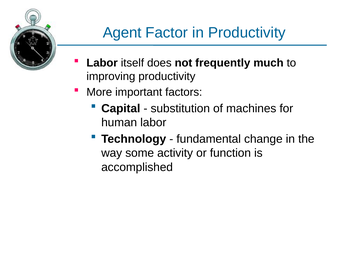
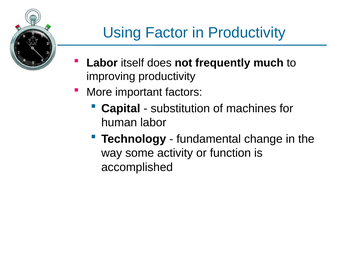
Agent: Agent -> Using (122, 33)
